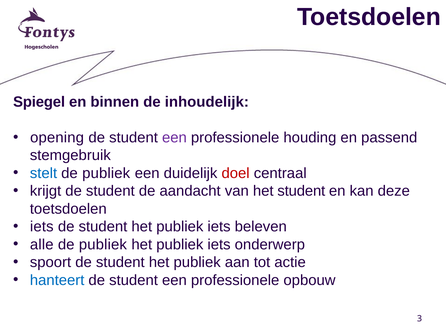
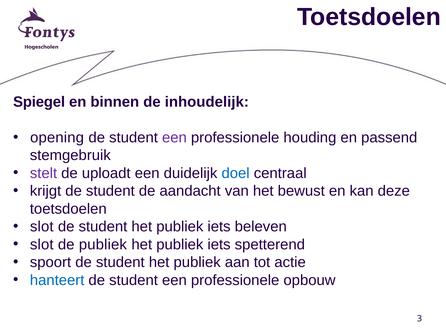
stelt colour: blue -> purple (44, 173)
publiek: publiek -> uploadt (106, 173)
doel colour: red -> blue (236, 173)
het student: student -> bewust (301, 191)
iets: iets -> slot (42, 227)
alle: alle -> slot (42, 245)
onderwerp: onderwerp -> spetterend (270, 245)
